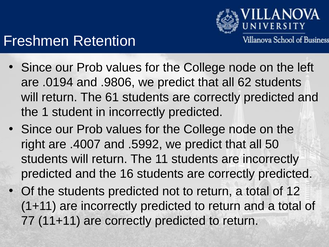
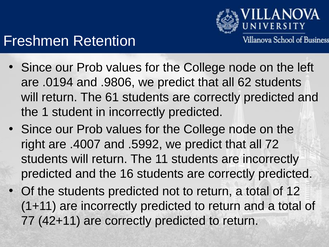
50: 50 -> 72 (272, 144)
11+11: 11+11 -> 42+11 (59, 221)
